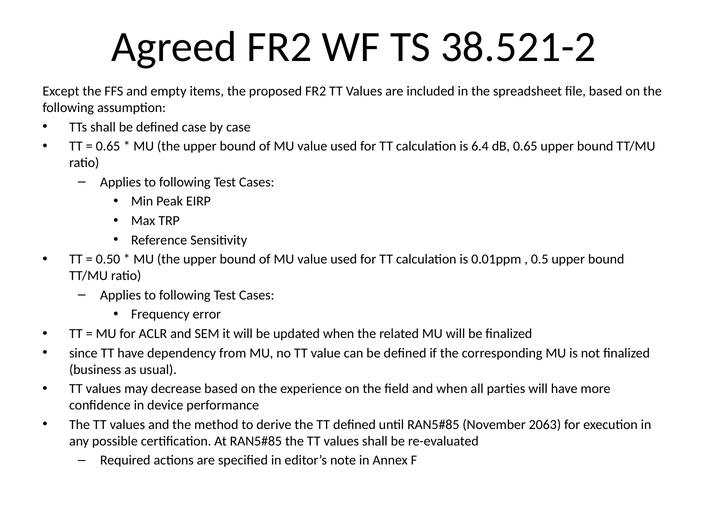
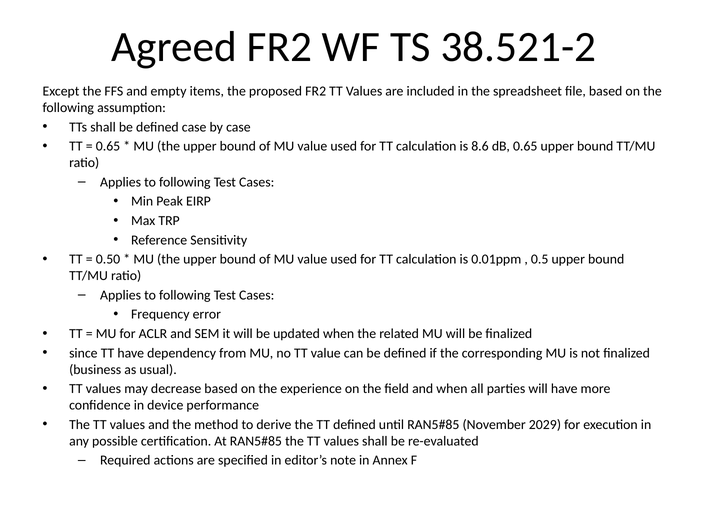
6.4: 6.4 -> 8.6 (480, 146)
2063: 2063 -> 2029 (545, 425)
